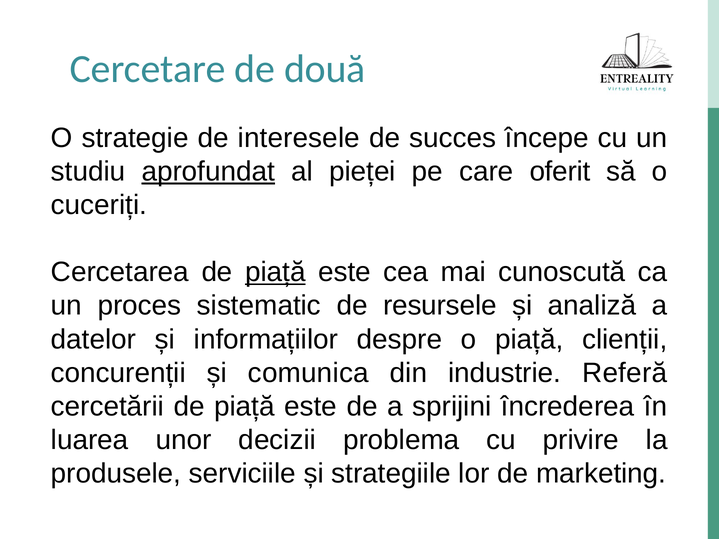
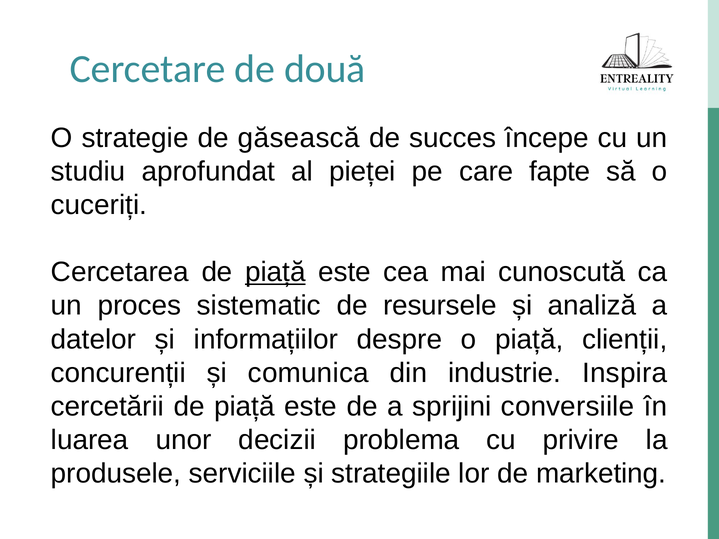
interesele: interesele -> găsească (299, 138)
aprofundat underline: present -> none (208, 172)
oferit: oferit -> fapte (560, 172)
Referă: Referă -> Inspira (625, 373)
încrederea: încrederea -> conversiile (568, 407)
